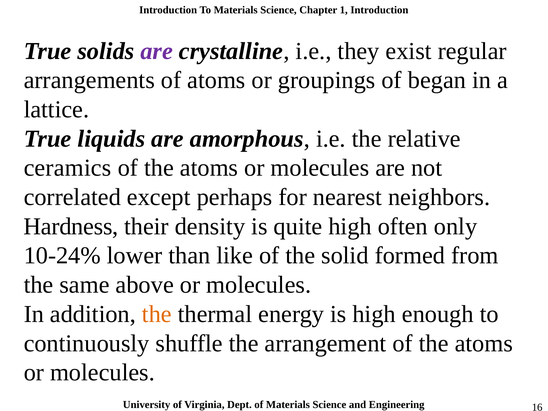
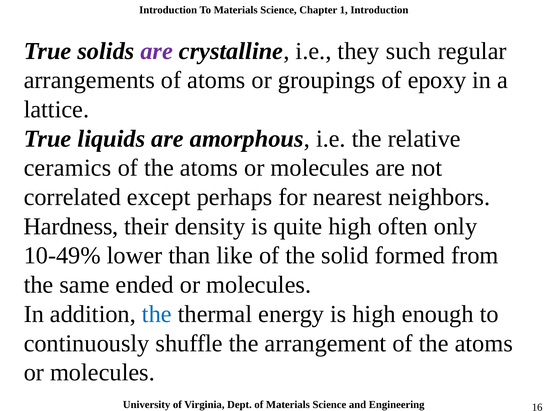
exist: exist -> such (408, 51)
began: began -> epoxy (437, 80)
10-24%: 10-24% -> 10-49% (62, 256)
above: above -> ended (145, 285)
the colour: orange -> blue (157, 314)
